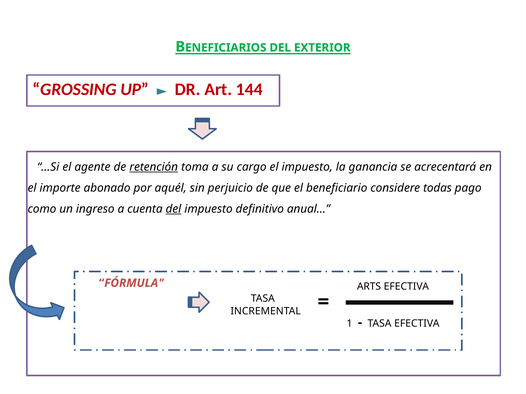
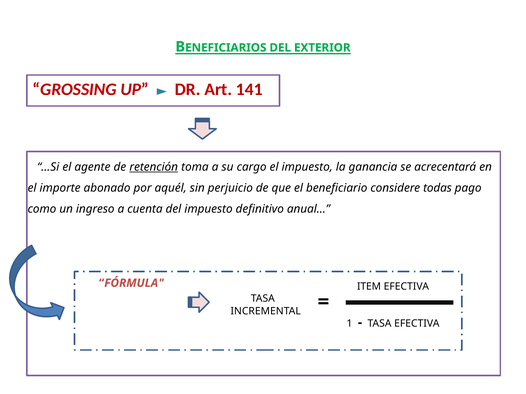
144: 144 -> 141 (249, 90)
del underline: present -> none (173, 209)
ARTS: ARTS -> ITEM (369, 287)
